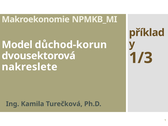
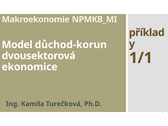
1/3: 1/3 -> 1/1 (141, 58)
nakreslete: nakreslete -> ekonomice (30, 67)
